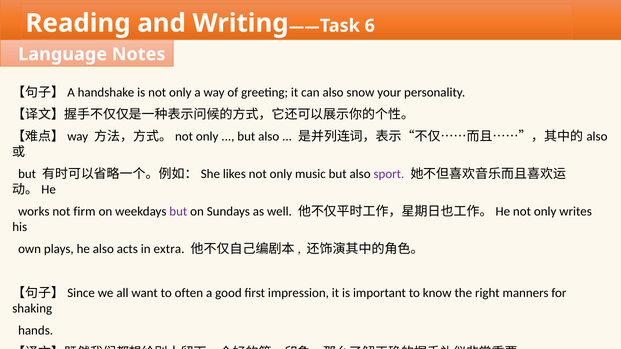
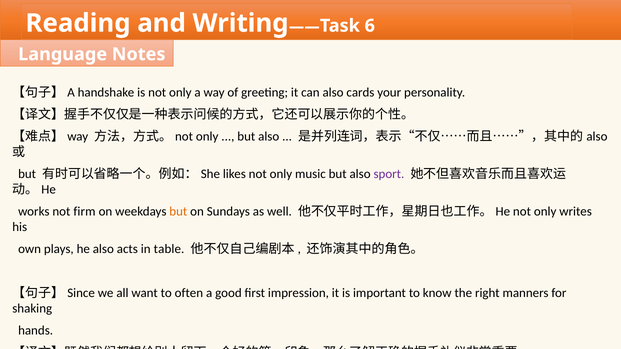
snow: snow -> cards (360, 92)
but colour: purple -> orange (178, 211)
extra: extra -> table (169, 249)
